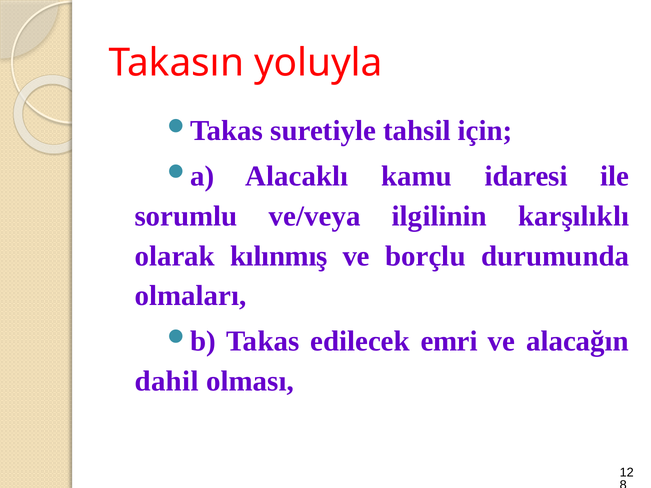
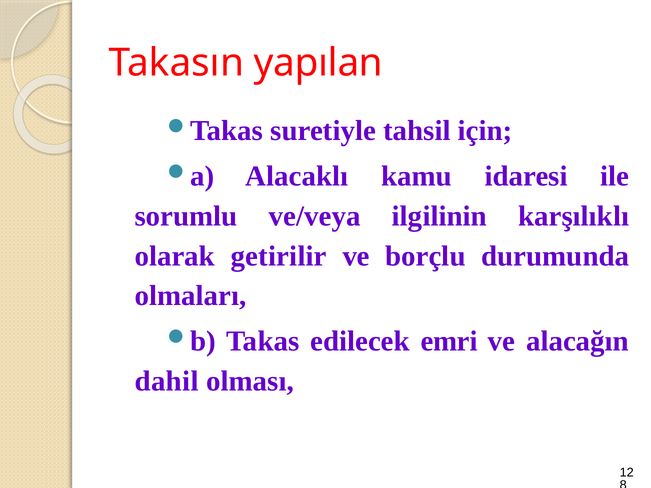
yoluyla: yoluyla -> yapılan (318, 63)
kılınmış: kılınmış -> getirilir (279, 256)
